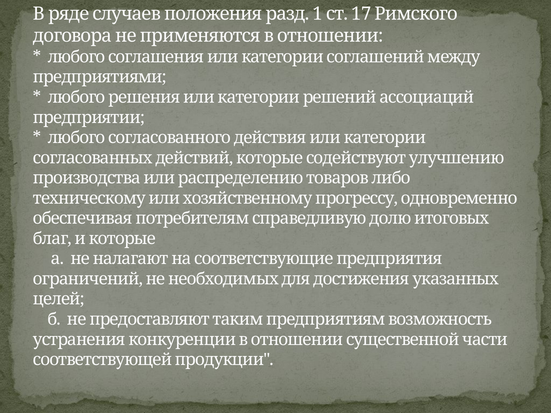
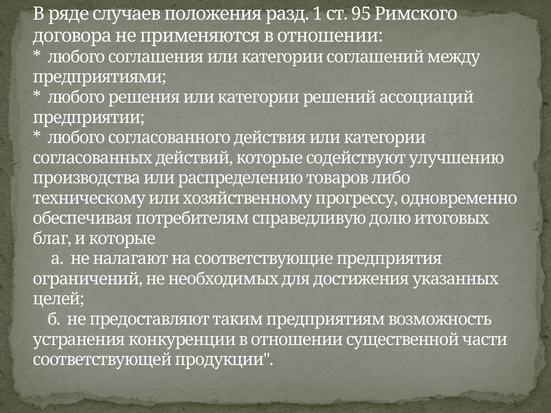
17: 17 -> 95 (361, 14)
